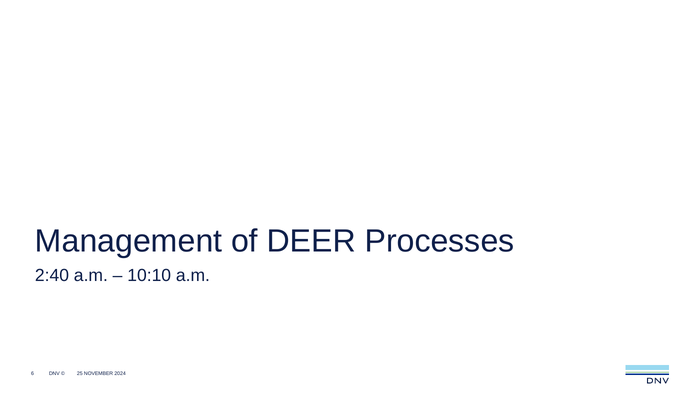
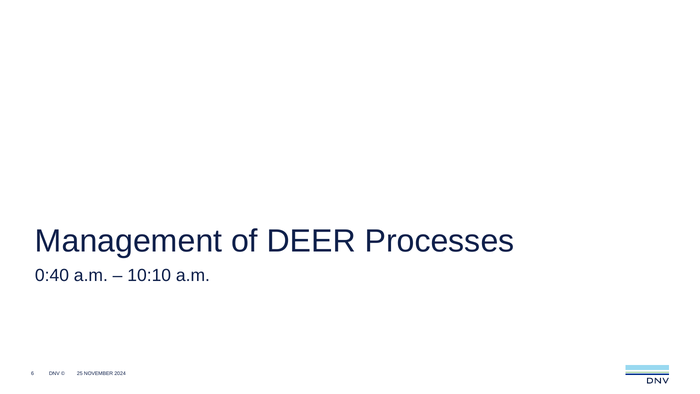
2:40: 2:40 -> 0:40 (52, 275)
